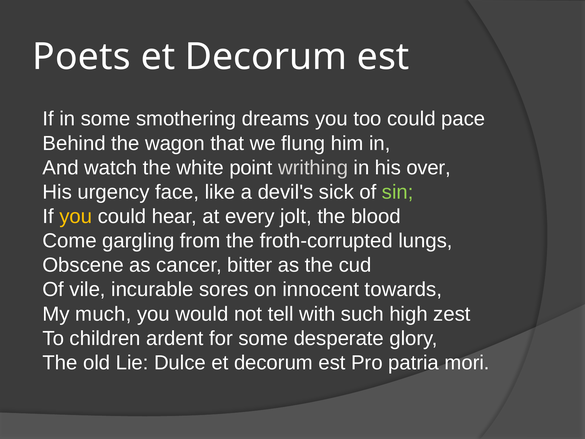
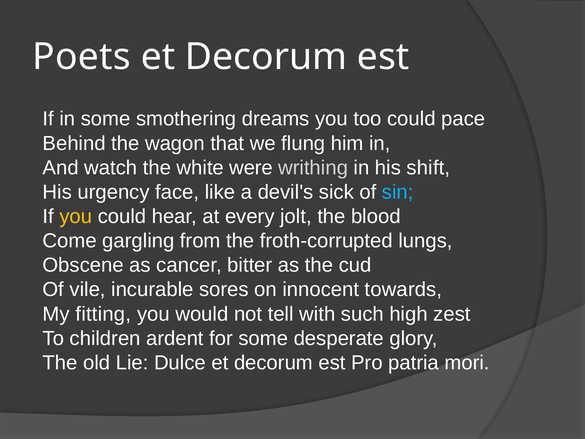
point: point -> were (251, 168)
over: over -> shift (428, 168)
sin colour: light green -> light blue (398, 192)
much: much -> fitting (103, 314)
